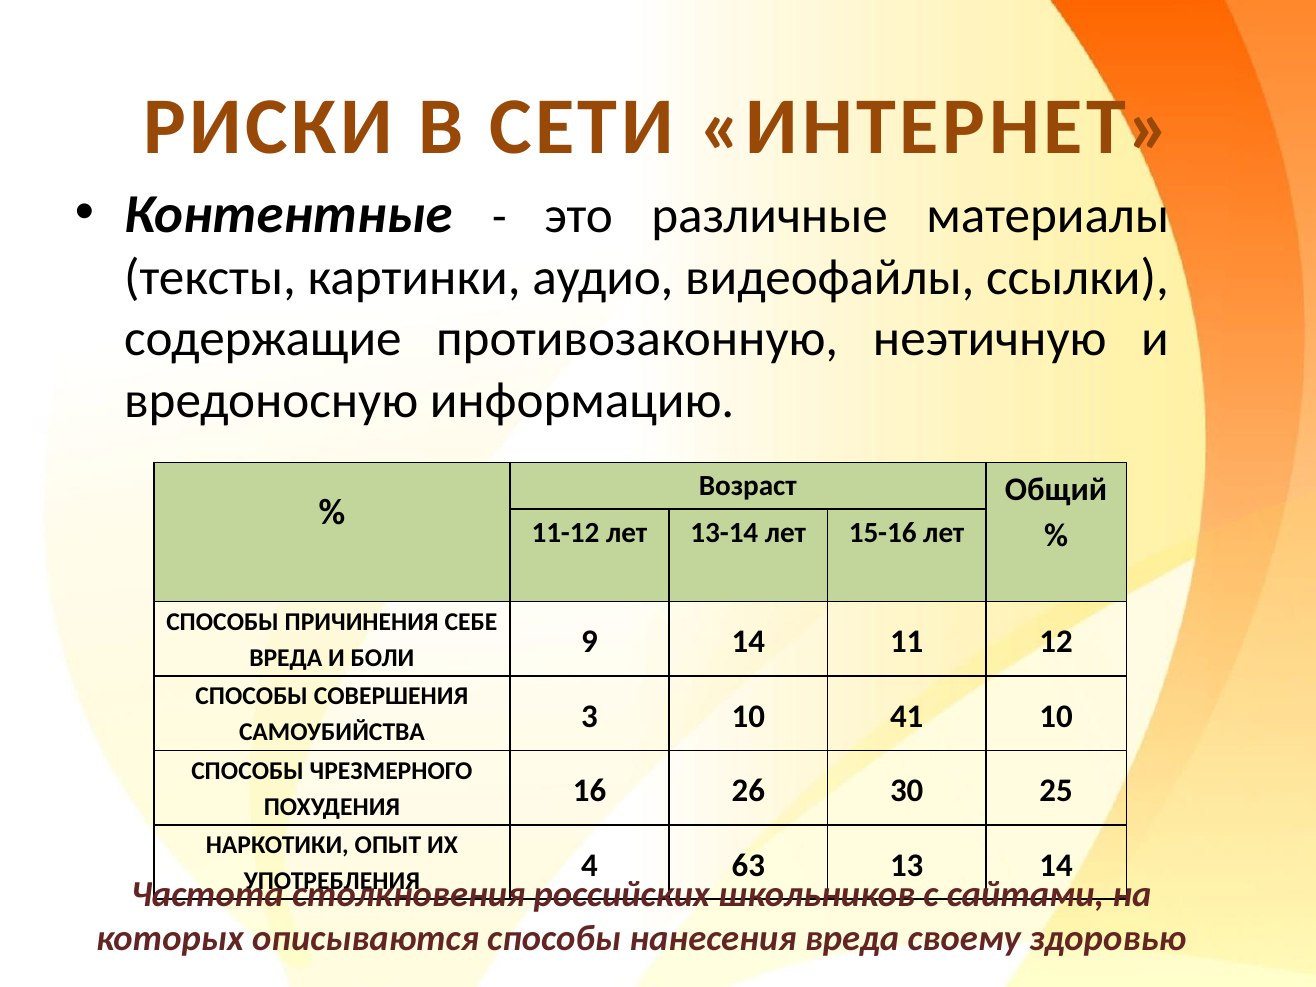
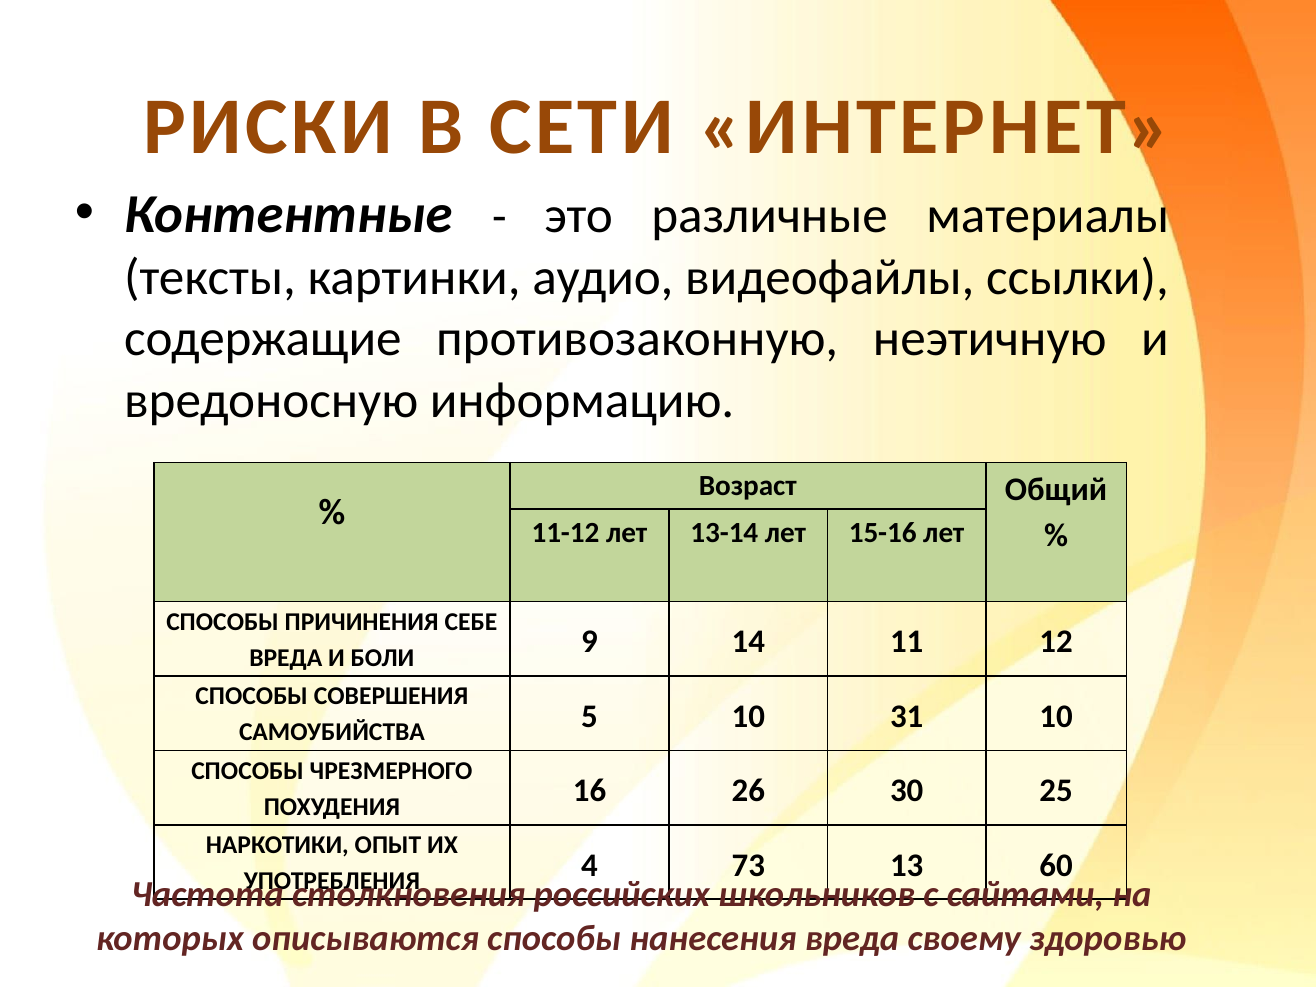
3: 3 -> 5 (589, 717)
41: 41 -> 31 (907, 717)
63: 63 -> 73 (748, 865)
13 14: 14 -> 60 (1056, 865)
